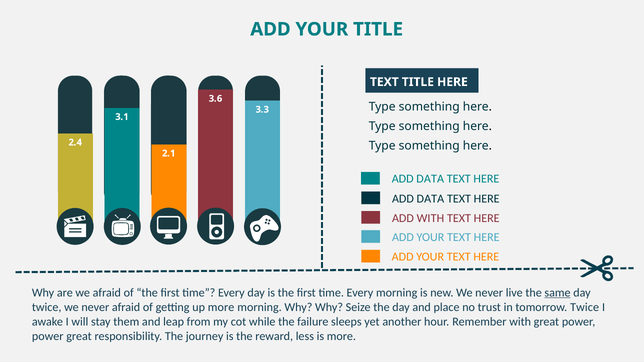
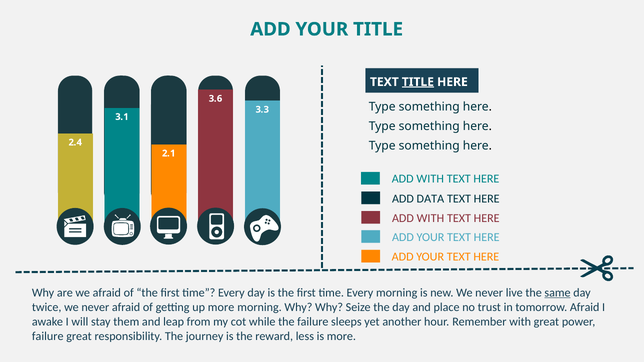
TITLE underline: none -> present (418, 82)
DATA: DATA -> WITH (430, 179)
tomorrow Twice: Twice -> Afraid (585, 307)
power: power -> failure (48, 336)
